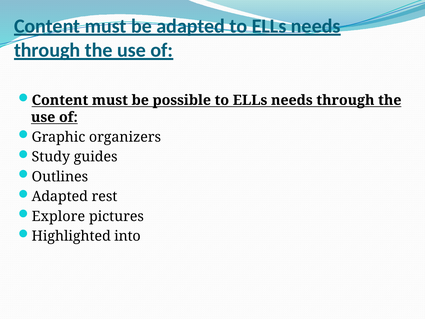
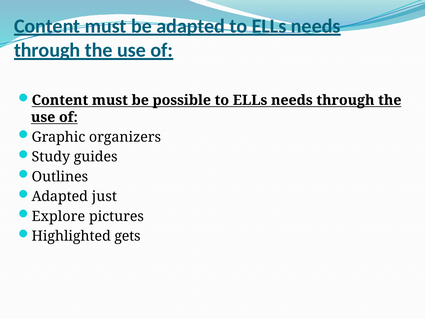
rest: rest -> just (104, 196)
into: into -> gets (127, 236)
